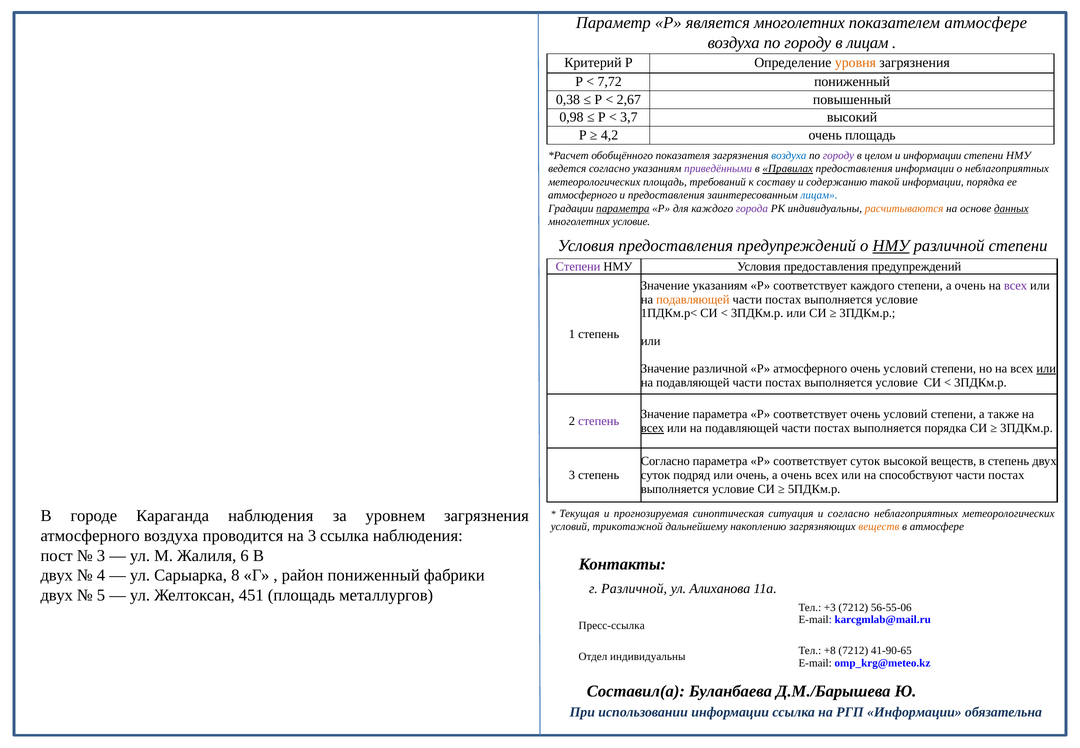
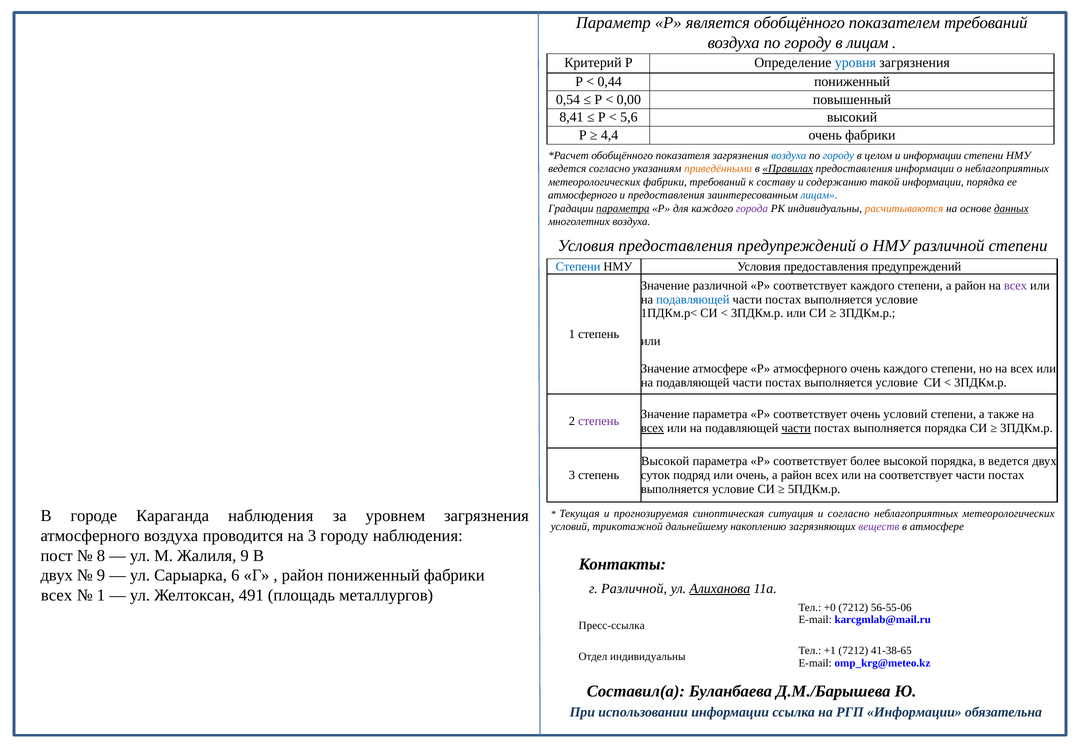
является многолетних: многолетних -> обобщённого (799, 23)
показателем атмосфере: атмосфере -> требований (986, 23)
уровня colour: orange -> blue (855, 63)
7,72: 7,72 -> 0,44 (610, 82)
0,38: 0,38 -> 0,54 (568, 100)
2,67: 2,67 -> 0,00 (629, 100)
0,98: 0,98 -> 8,41 (571, 117)
3,7: 3,7 -> 5,6 (629, 117)
4,2: 4,2 -> 4,4 (610, 135)
очень площадь: площадь -> фабрики (870, 135)
городу colour: purple -> blue (839, 155)
приведёнными colour: purple -> orange (718, 169)
метеорологических площадь: площадь -> фабрики (665, 182)
многолетних условие: условие -> воздуха (631, 222)
НМУ underline: present -> none (891, 246)
Степени colour: purple -> blue (578, 266)
Значение указаниям: указаниям -> различной (720, 286)
степени а очень: очень -> район (970, 286)
подавляющей colour: orange -> blue (693, 299)
Значение различной: различной -> атмосфере (720, 368)
условий: условий -> каждого (906, 368)
или underline: present -> none (1046, 368)
части underline: none -> present (796, 428)
Согласно: Согласно -> Высокой (665, 461)
соответствует суток: суток -> более (865, 461)
высокой веществ: веществ -> порядка (954, 461)
в степень: степень -> ведется (1008, 461)
очень: очень -> район (796, 475)
на способствуют: способствуют -> соответствует (916, 475)
веществ colour: orange -> purple (879, 526)
3 ссылка: ссылка -> городу (344, 535)
3: 3 -> 8 (101, 555)
Жалиля 6: 6 -> 9 (245, 555)
4: 4 -> 9 (101, 575)
8: 8 -> 6 (235, 575)
Алиханова underline: none -> present (720, 588)
двух: двух -> всех (57, 595)
5: 5 -> 1 (101, 595)
451: 451 -> 491 (251, 595)
+3: +3 -> +0 (830, 607)
+8: +8 -> +1 (830, 650)
41-90-65: 41-90-65 -> 41-38-65 (891, 650)
